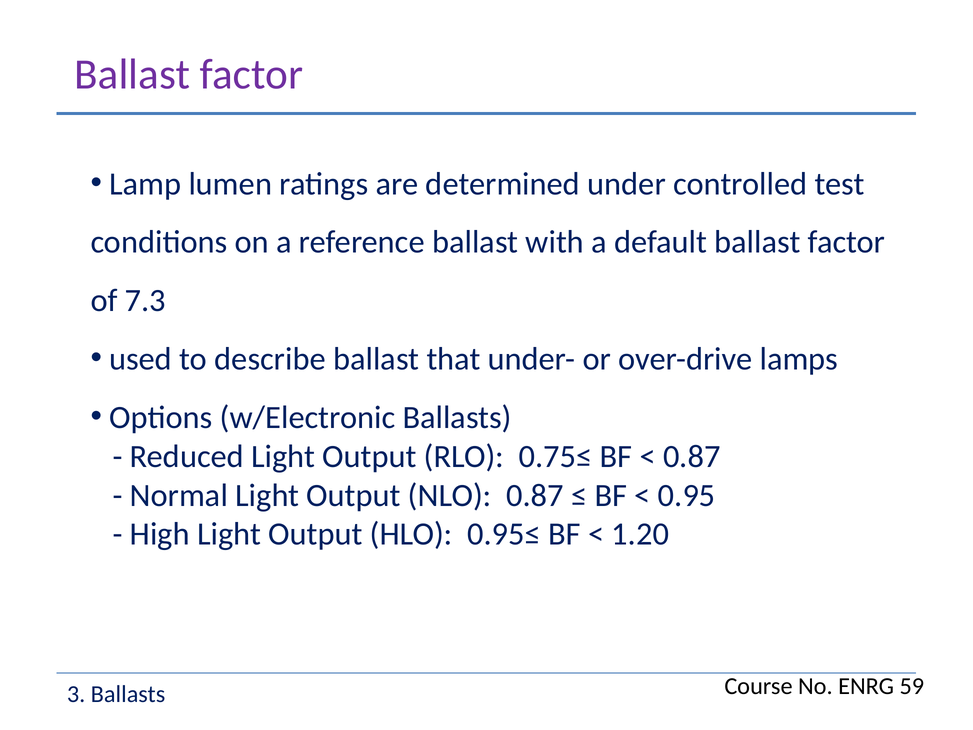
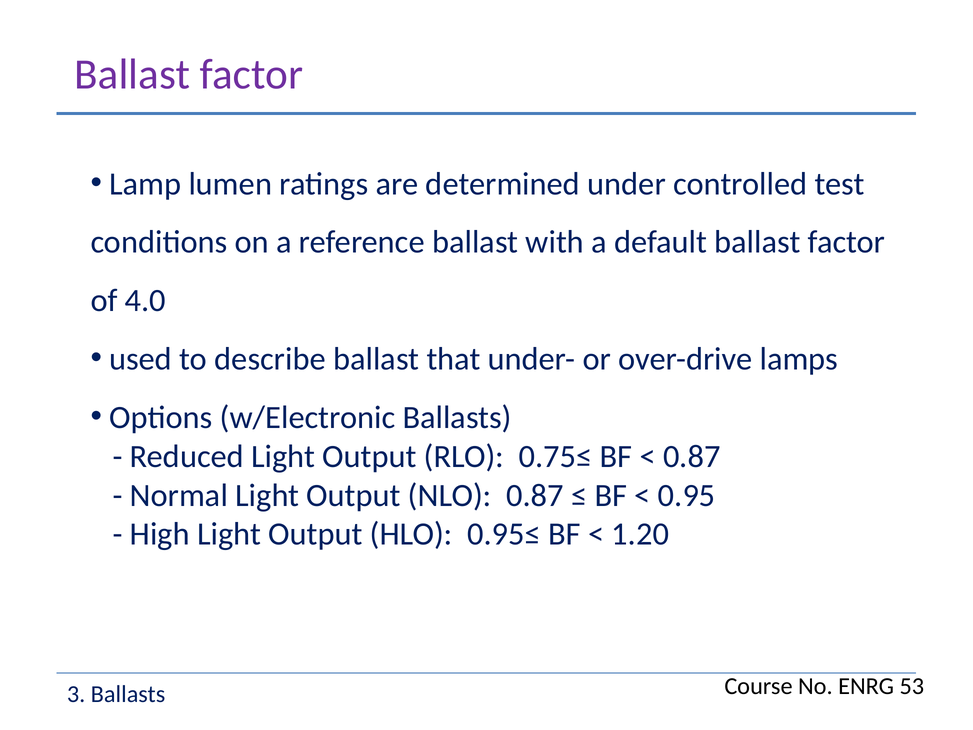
7.3: 7.3 -> 4.0 (145, 301)
59: 59 -> 53 (912, 686)
